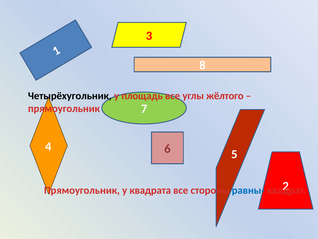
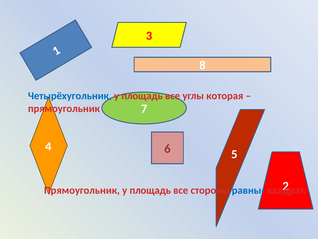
Четырёхугольник colour: black -> blue (70, 96)
жёлтого: жёлтого -> которая (225, 96)
Прямоугольник у квадрата: квадрата -> площадь (150, 190)
